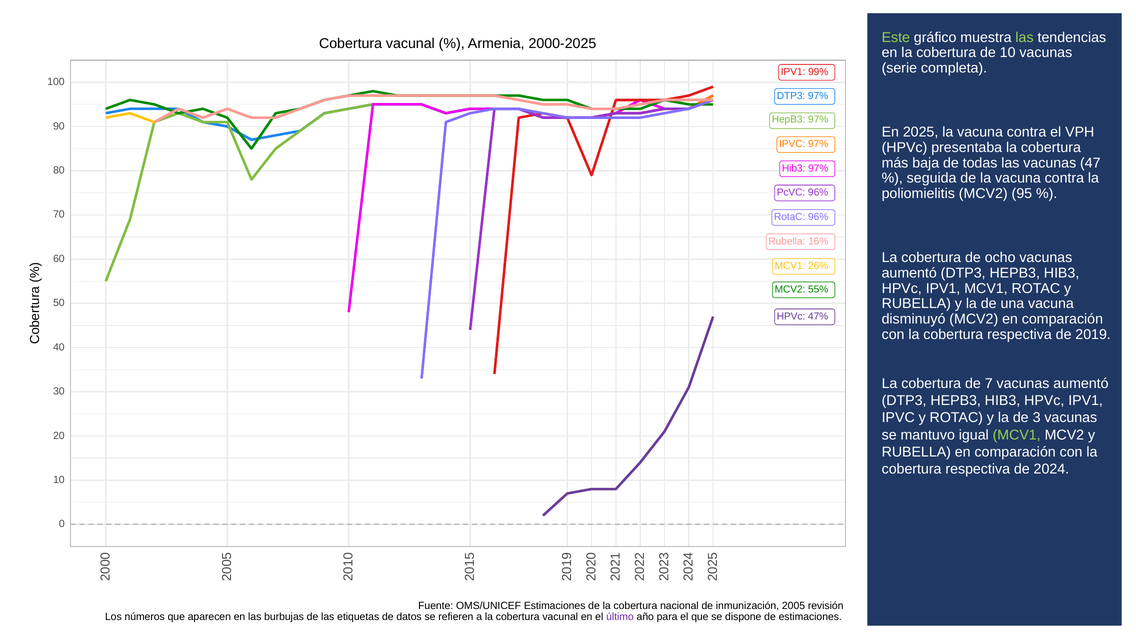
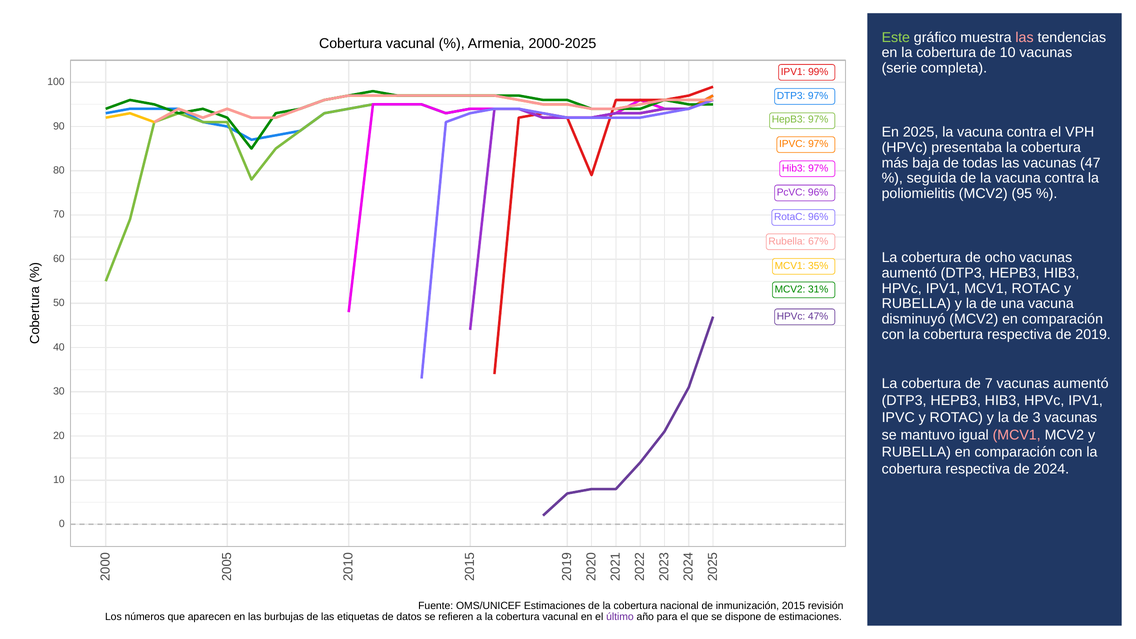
las colour: light green -> pink (1025, 37)
16%: 16% -> 67% (818, 241)
26%: 26% -> 35% (818, 266)
55%: 55% -> 31% (818, 289)
MCV1 colour: light green -> pink (1017, 435)
2005: 2005 -> 2015 (794, 606)
